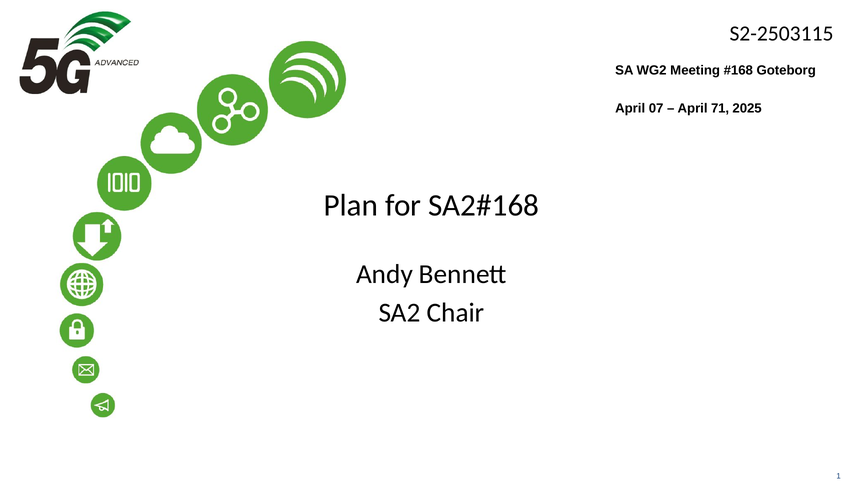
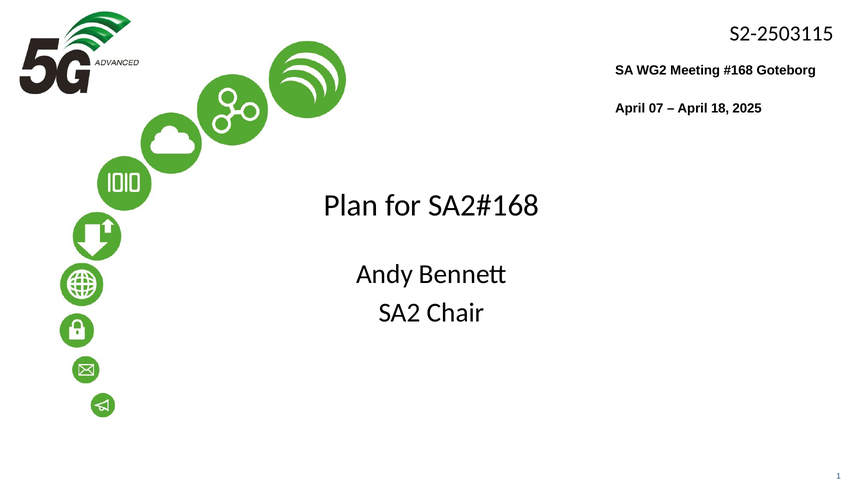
71: 71 -> 18 (720, 108)
